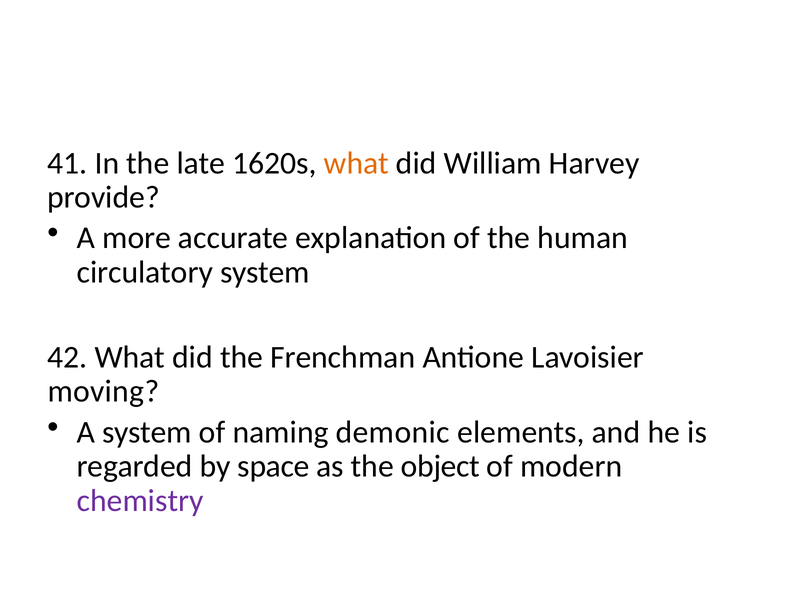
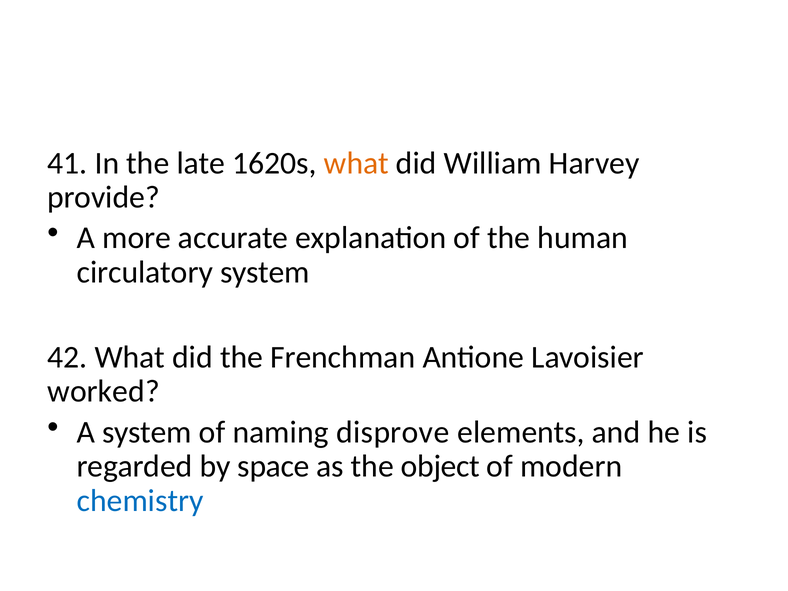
moving: moving -> worked (104, 391)
demonic: demonic -> disprove (393, 432)
chemistry colour: purple -> blue (140, 501)
